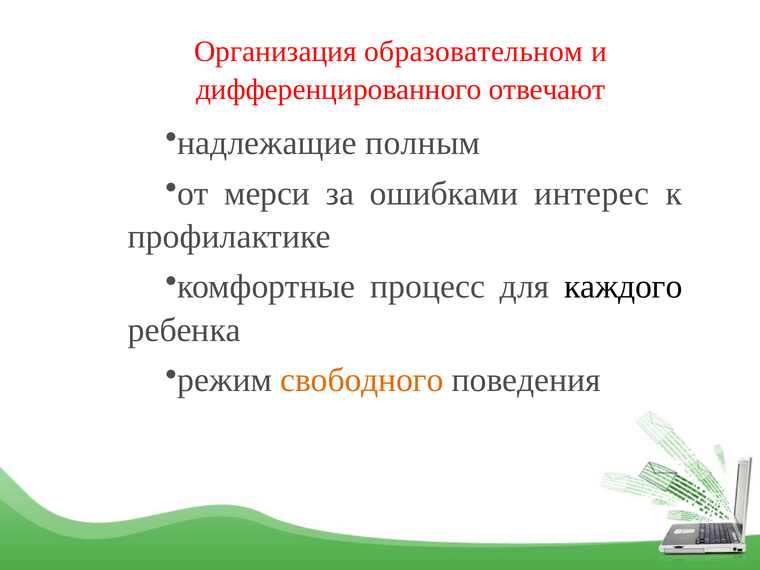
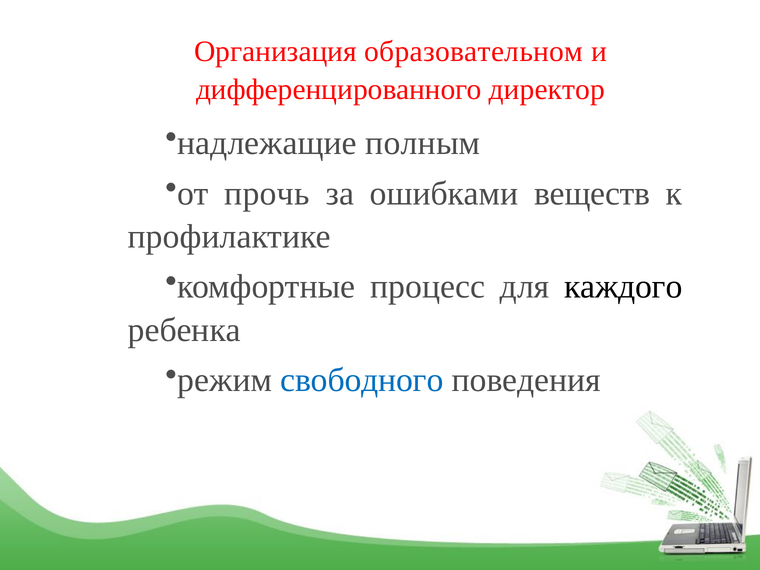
отвечают: отвечают -> директор (547, 89)
мерси: мерси -> прочь (267, 193)
интерес: интерес -> веществ (592, 193)
свободного colour: orange -> blue (362, 380)
